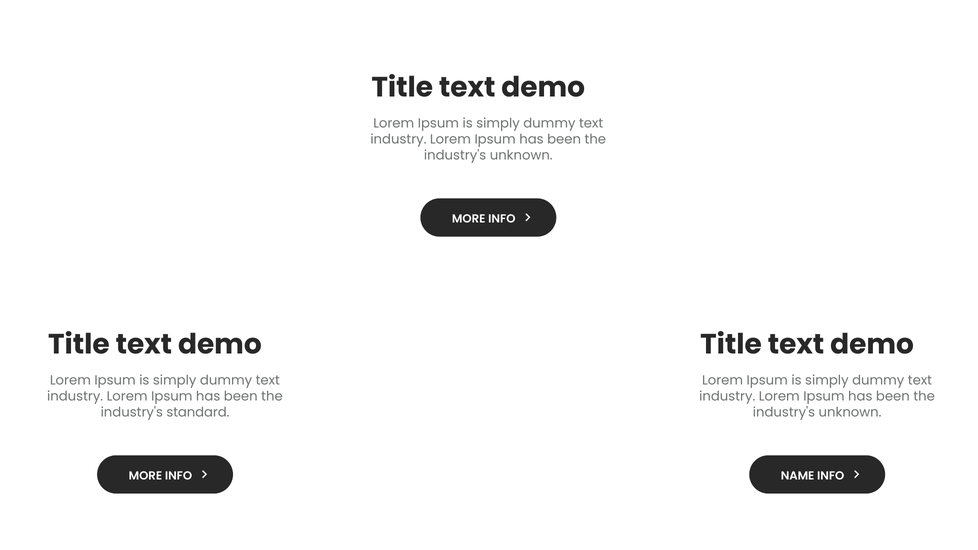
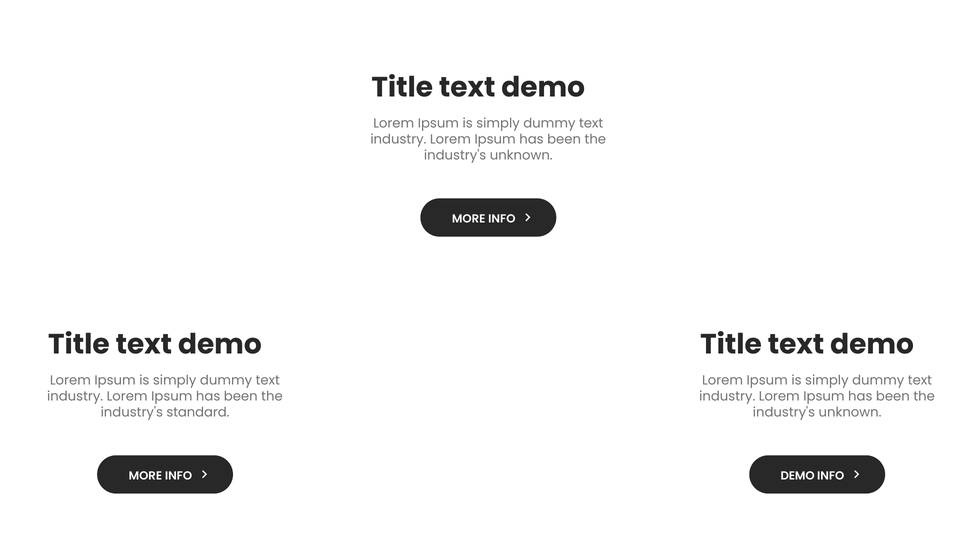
NAME: NAME -> DEMO (798, 476)
